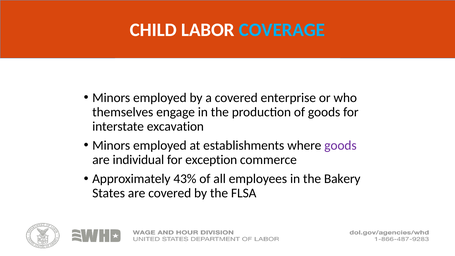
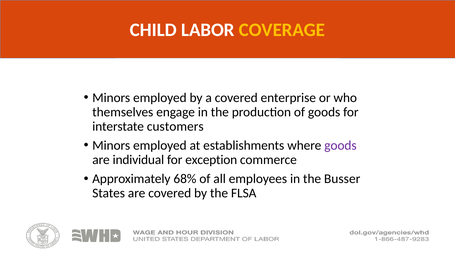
COVERAGE colour: light blue -> yellow (282, 30)
excavation: excavation -> customers (175, 126)
43%: 43% -> 68% (185, 179)
Bakery: Bakery -> Busser (342, 179)
